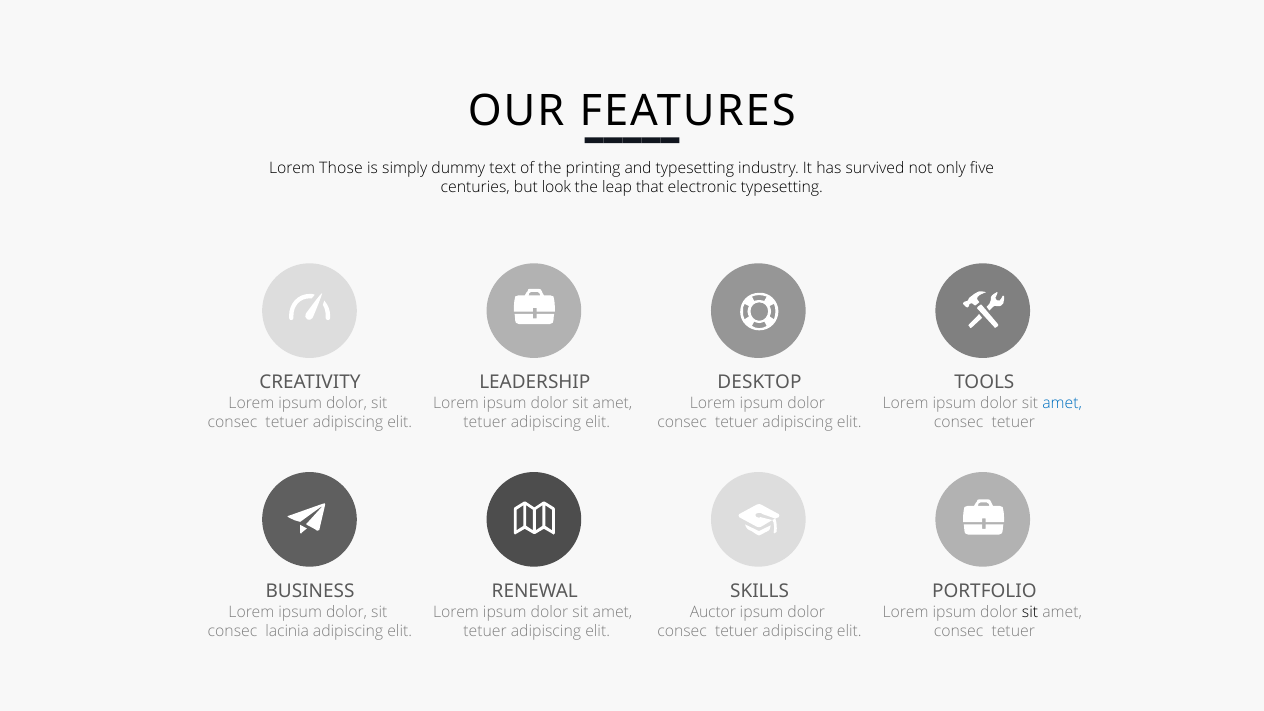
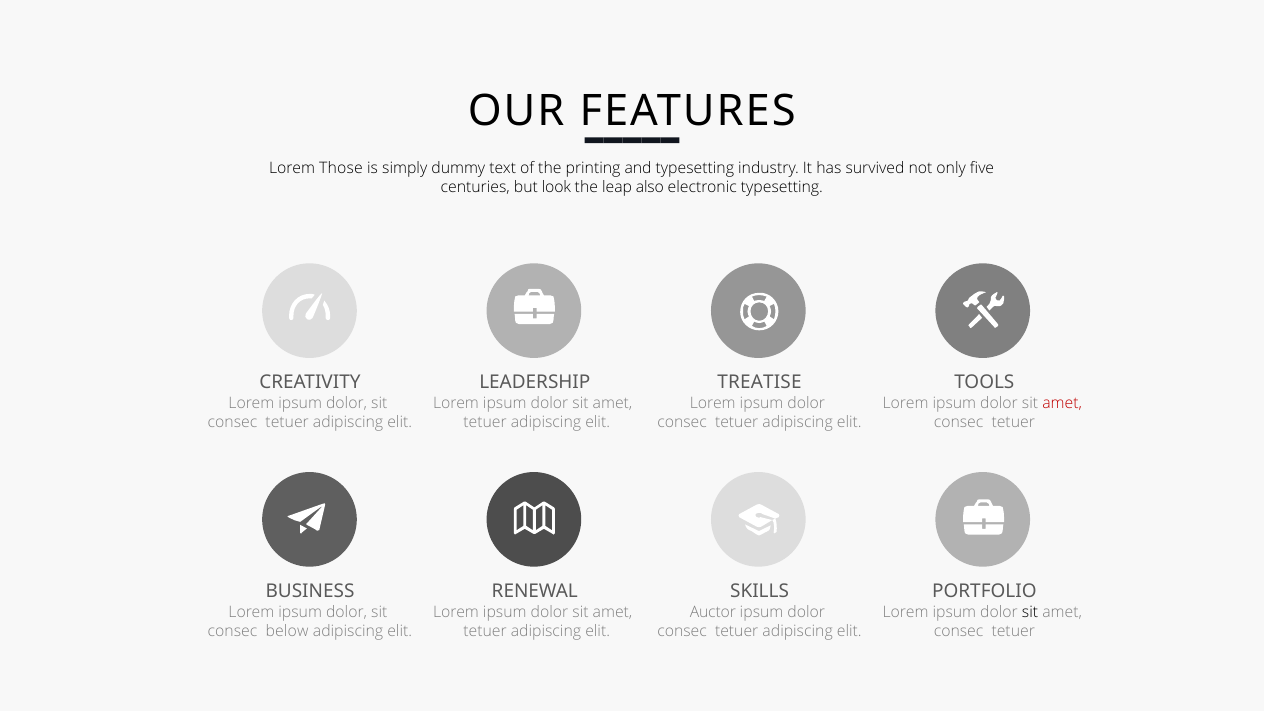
that: that -> also (650, 187)
DESKTOP: DESKTOP -> TREATISE (759, 383)
amet colour: blue -> red (1062, 403)
lacinia: lacinia -> below (287, 631)
